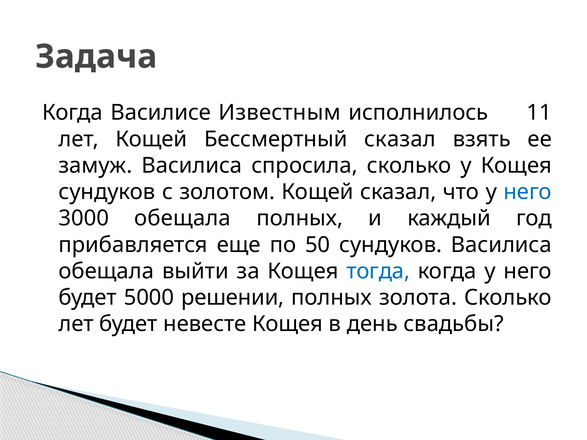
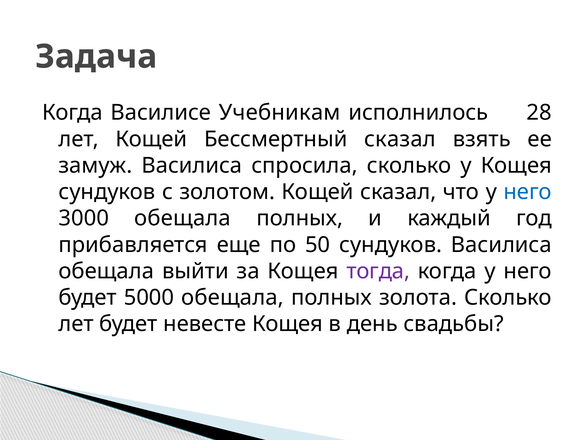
Известным: Известным -> Учебникам (280, 113)
11: 11 -> 28 (539, 113)
тогда colour: blue -> purple (378, 271)
5000 решении: решении -> обещала (232, 298)
